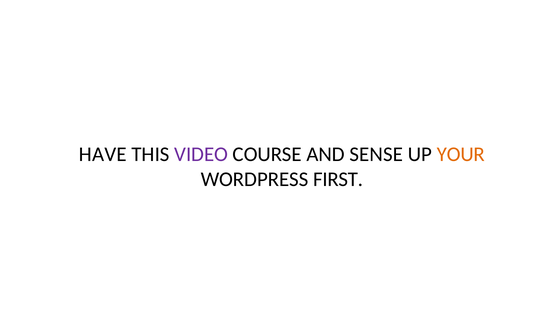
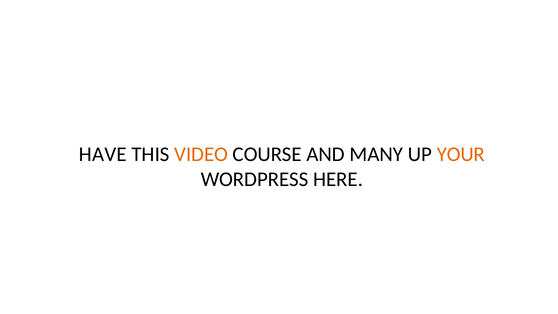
VIDEO colour: purple -> orange (201, 154)
SENSE: SENSE -> MANY (376, 154)
FIRST: FIRST -> HERE (338, 180)
